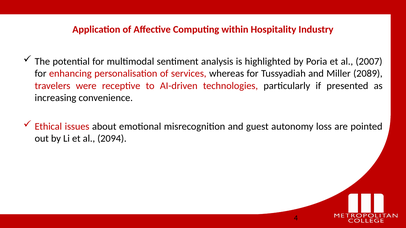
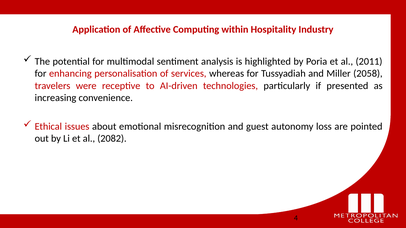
2007: 2007 -> 2011 (369, 62)
2089: 2089 -> 2058 (368, 74)
2094: 2094 -> 2082 (112, 139)
